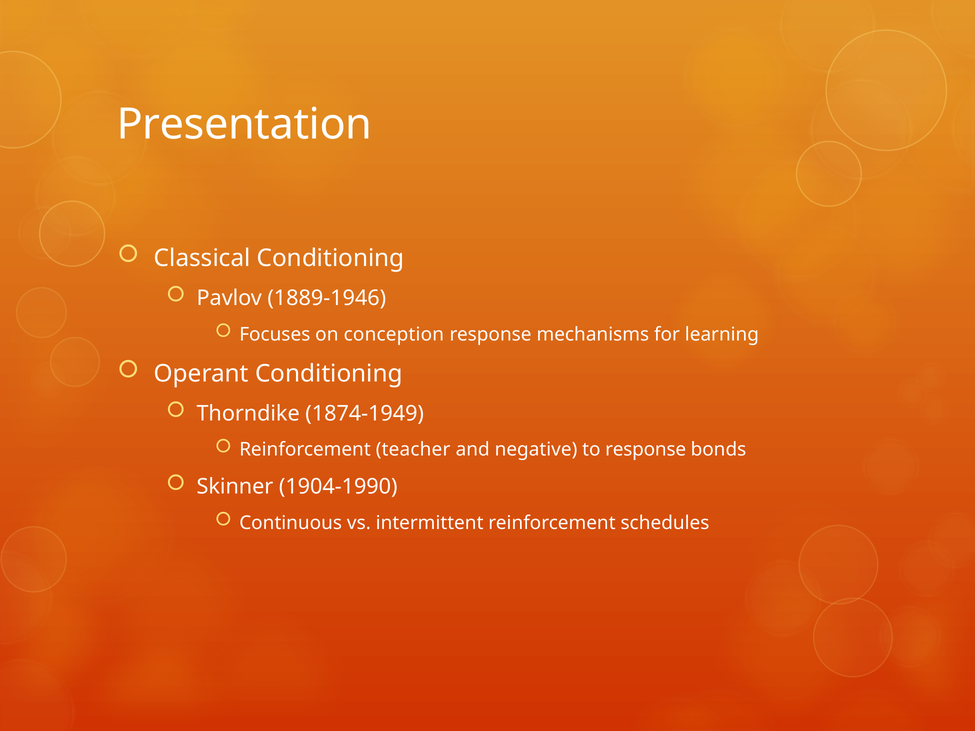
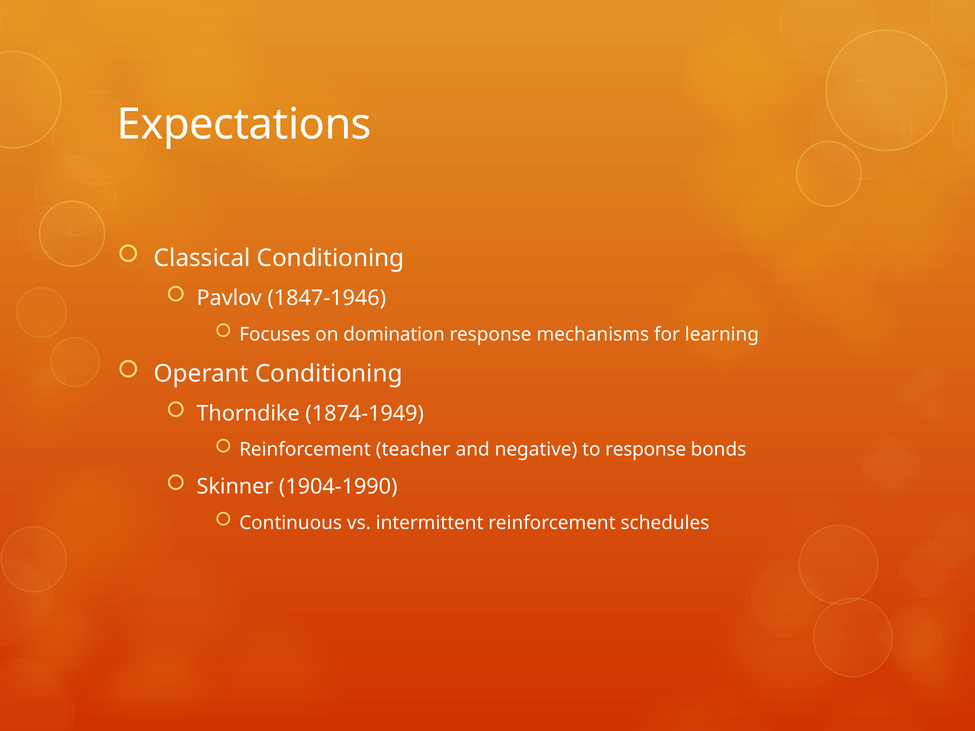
Presentation: Presentation -> Expectations (244, 124)
1889-1946: 1889-1946 -> 1847-1946 (327, 298)
conception: conception -> domination (394, 334)
